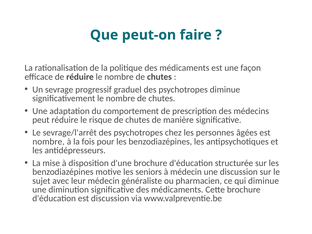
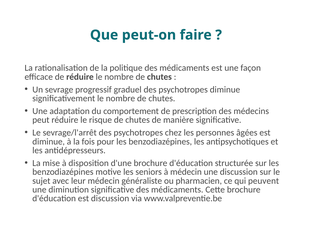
nombre: nombre -> diminue (49, 142)
qui diminue: diminue -> peuvent (264, 181)
